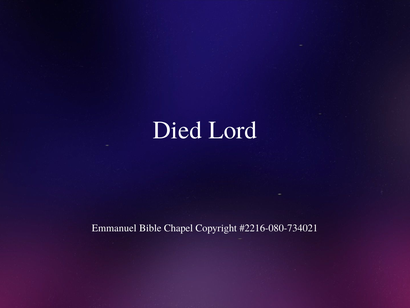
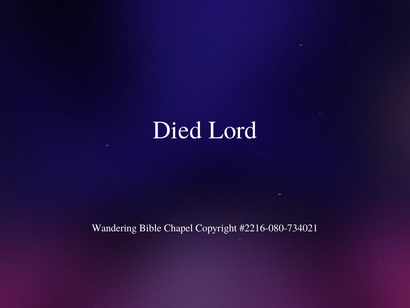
Emmanuel: Emmanuel -> Wandering (114, 228)
